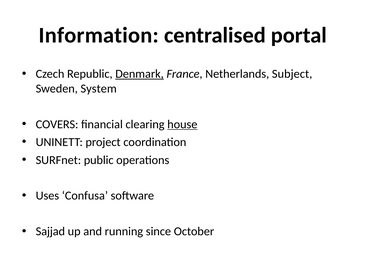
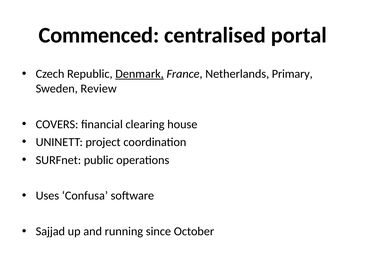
Information: Information -> Commenced (99, 35)
Subject: Subject -> Primary (292, 74)
System: System -> Review (99, 89)
house underline: present -> none (182, 124)
